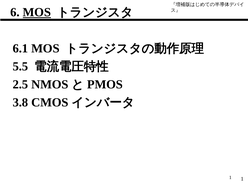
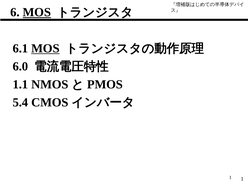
MOS underline: none -> present (45, 48)
5.5: 5.5 -> 6.0 (20, 66)
2.5: 2.5 -> 1.1 (20, 84)
3.8: 3.8 -> 5.4 (20, 102)
